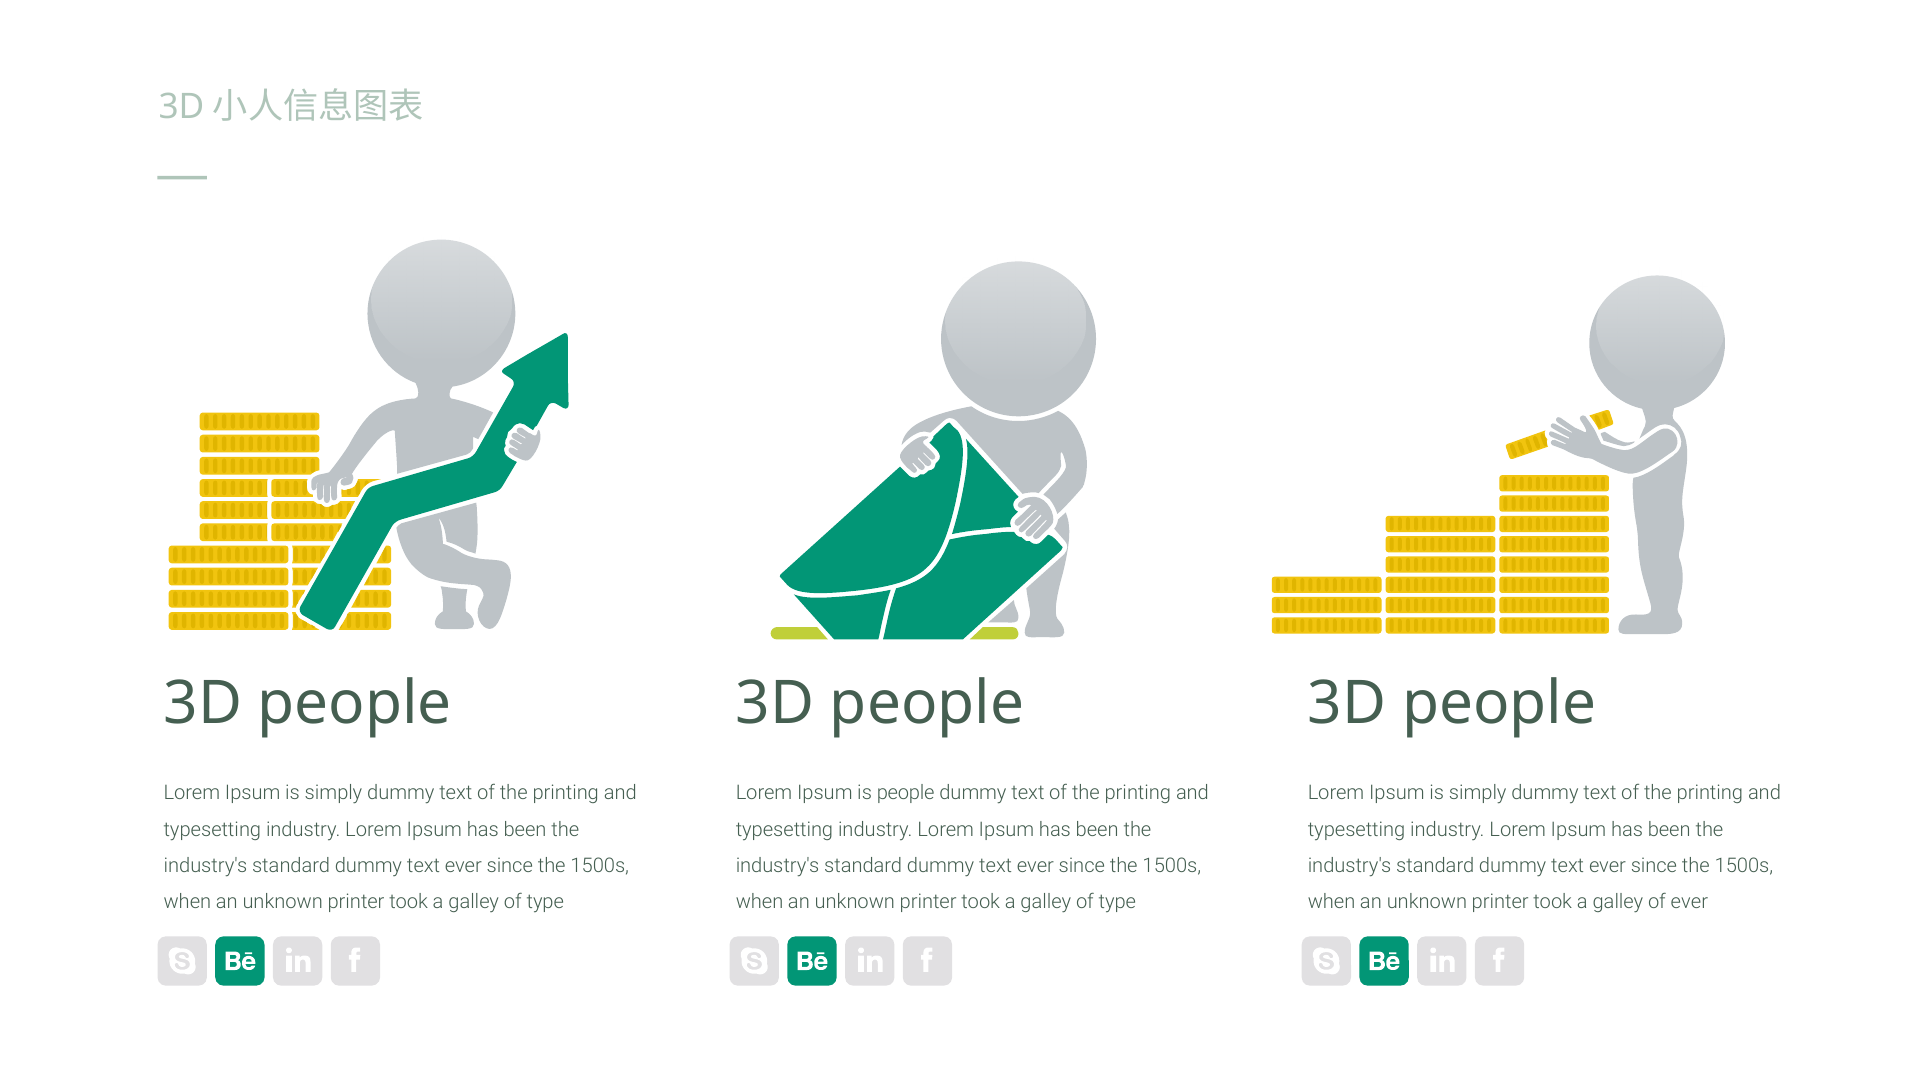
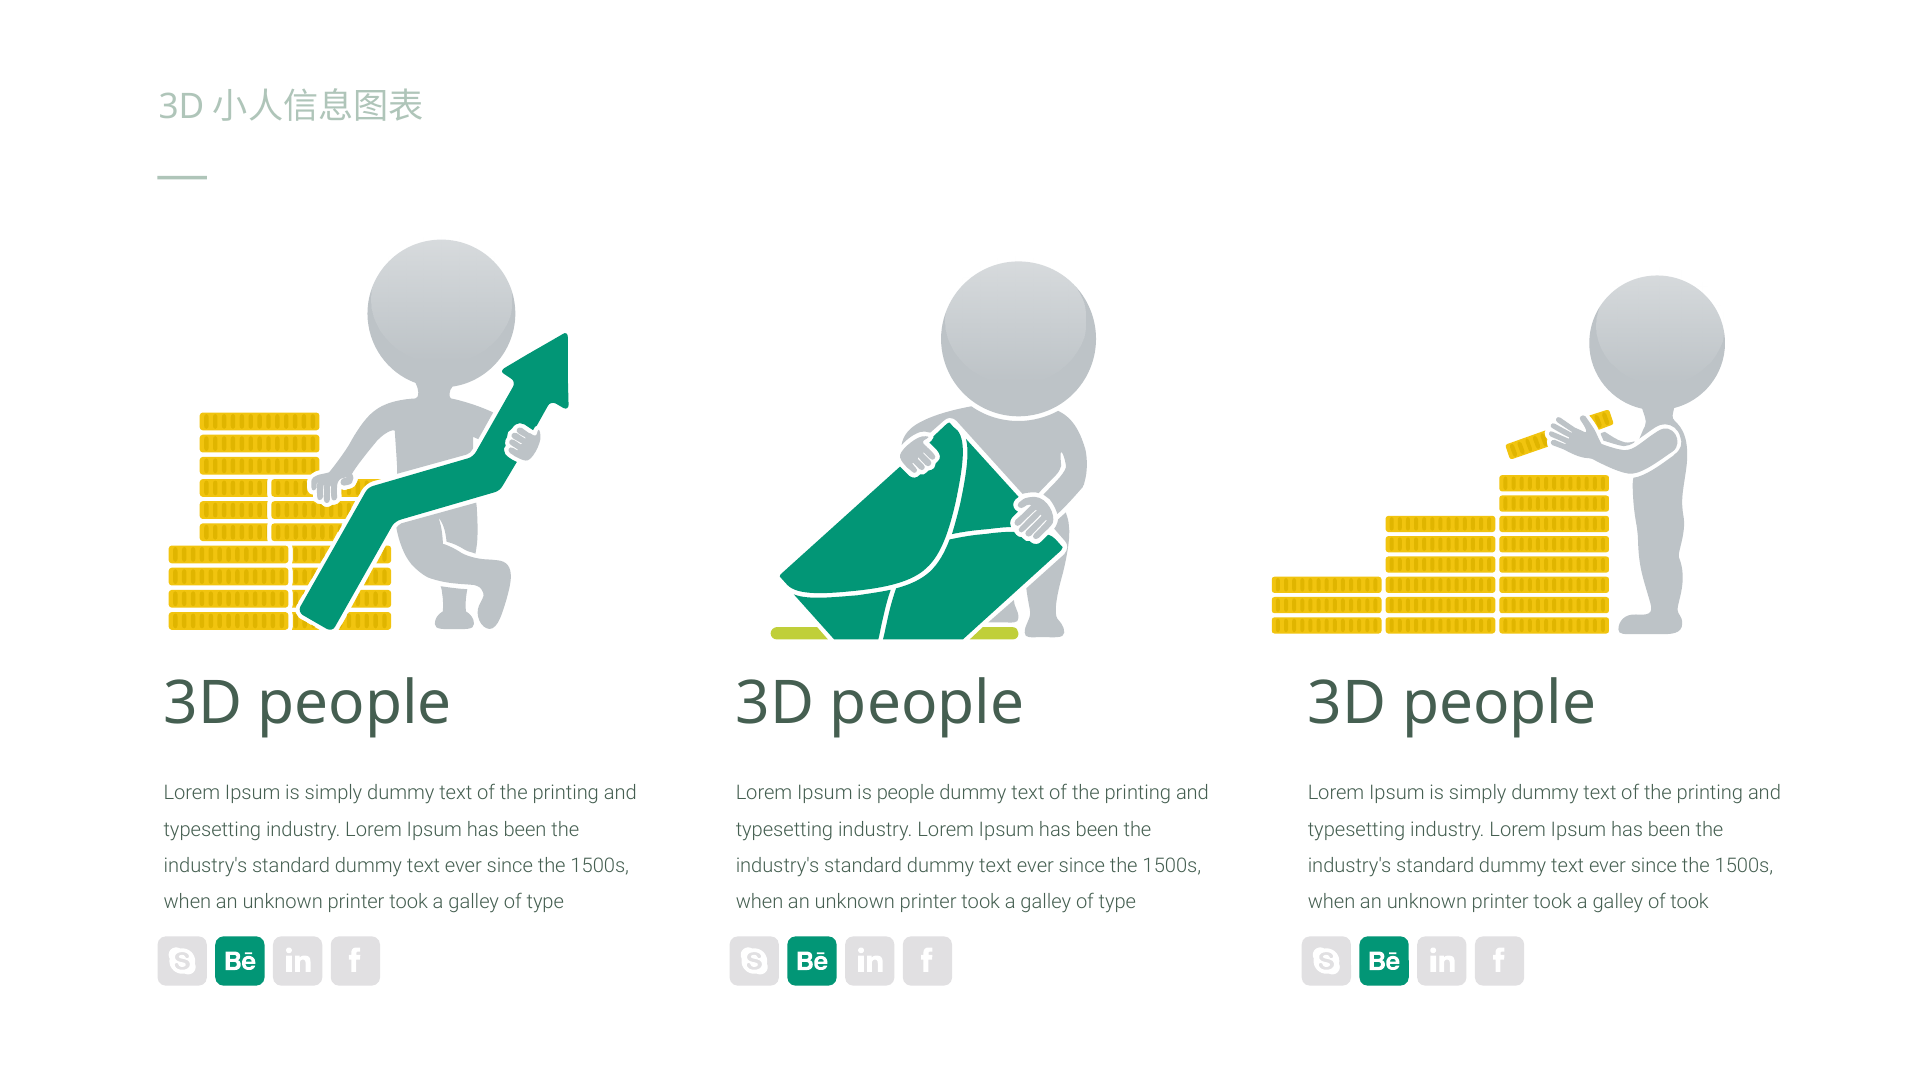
of ever: ever -> took (1690, 902)
